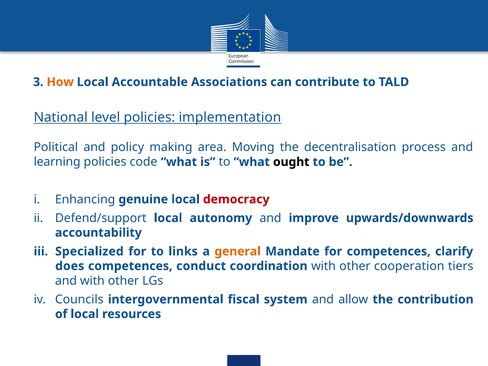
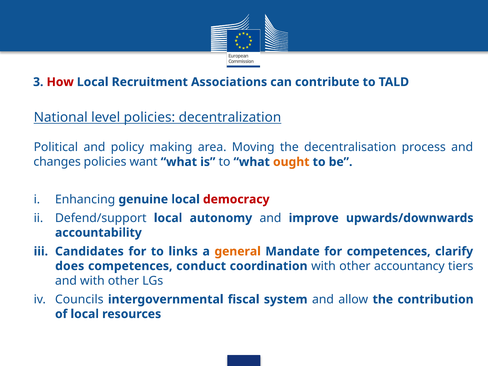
How colour: orange -> red (60, 82)
Accountable: Accountable -> Recruitment (150, 82)
implementation: implementation -> decentralization (230, 117)
learning: learning -> changes (57, 162)
code: code -> want (144, 162)
ought colour: black -> orange (291, 162)
Specialized: Specialized -> Candidates (89, 251)
cooperation: cooperation -> accountancy (409, 266)
